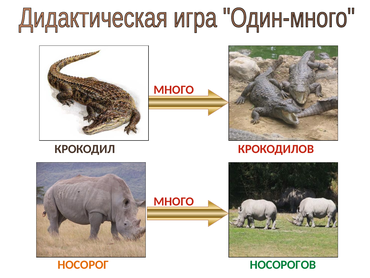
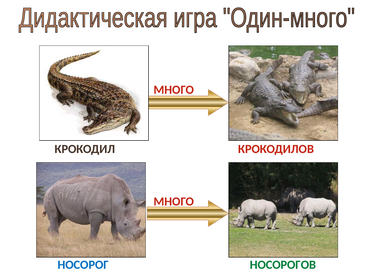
НОСОРОГ colour: orange -> blue (83, 264)
